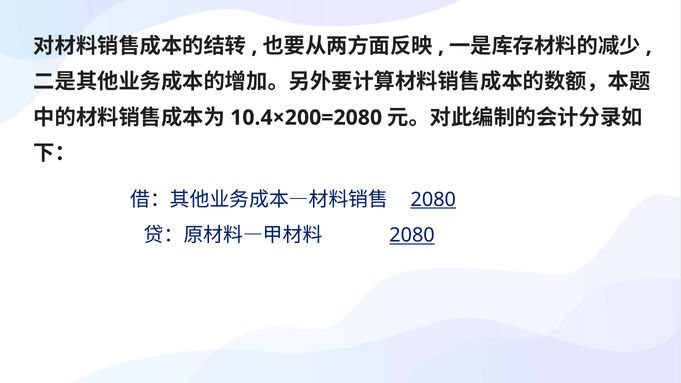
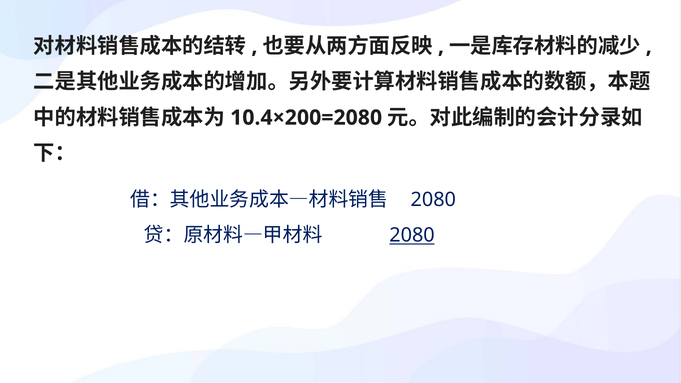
2080 underline: present -> none (433, 200)
